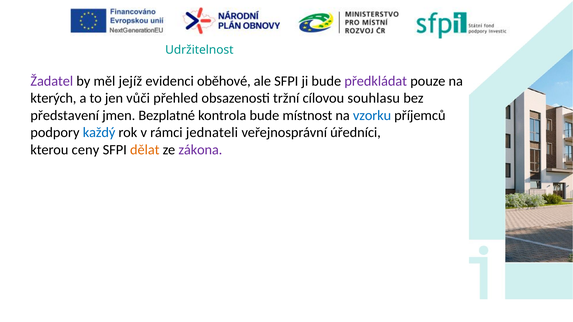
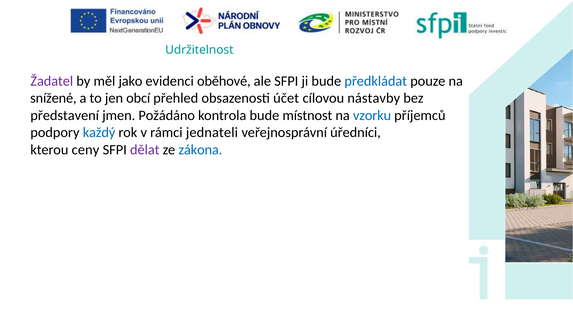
jejíž: jejíž -> jako (130, 81)
předkládat colour: purple -> blue (376, 81)
kterých: kterých -> snížené (53, 98)
vůči: vůči -> obcí (138, 98)
tržní: tržní -> účet (286, 98)
souhlasu: souhlasu -> nástavby (374, 98)
Bezplatné: Bezplatné -> Požádáno (167, 115)
dělat colour: orange -> purple (145, 150)
zákona colour: purple -> blue (200, 150)
